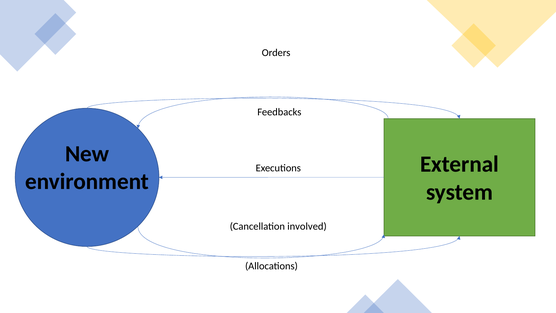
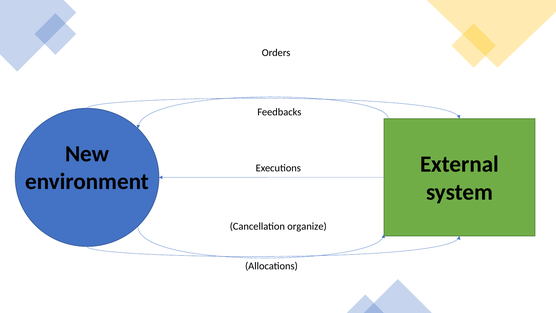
involved: involved -> organize (307, 226)
